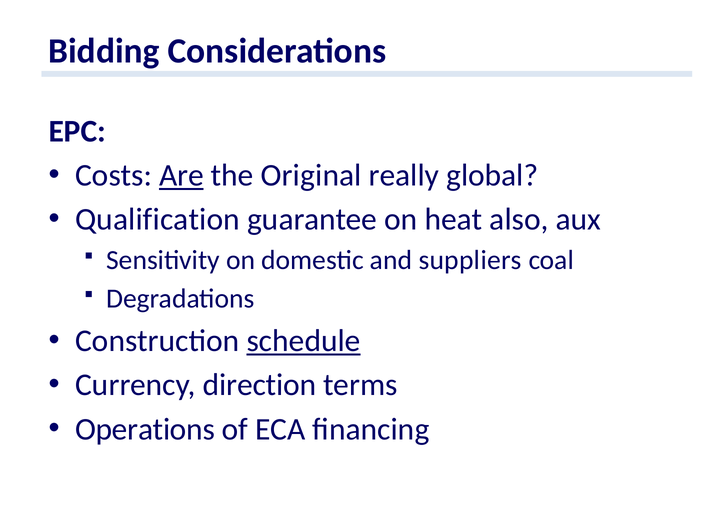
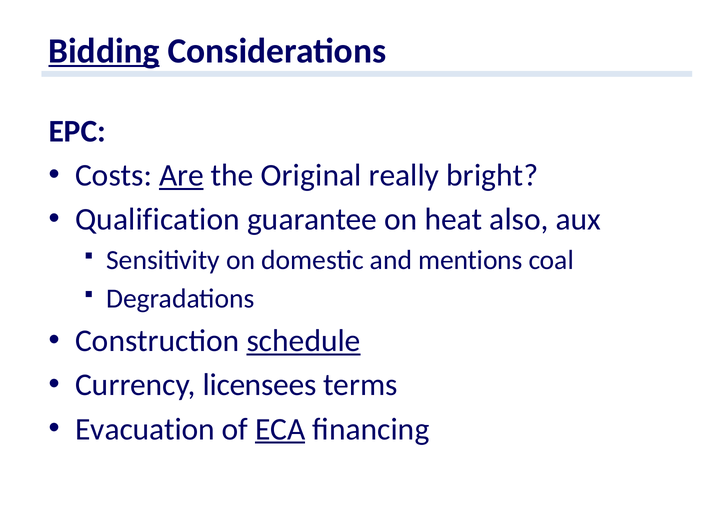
Bidding underline: none -> present (104, 51)
global: global -> bright (492, 175)
suppliers: suppliers -> mentions (470, 260)
direction: direction -> licensees (260, 385)
Operations: Operations -> Evacuation (145, 430)
ECA underline: none -> present (280, 430)
